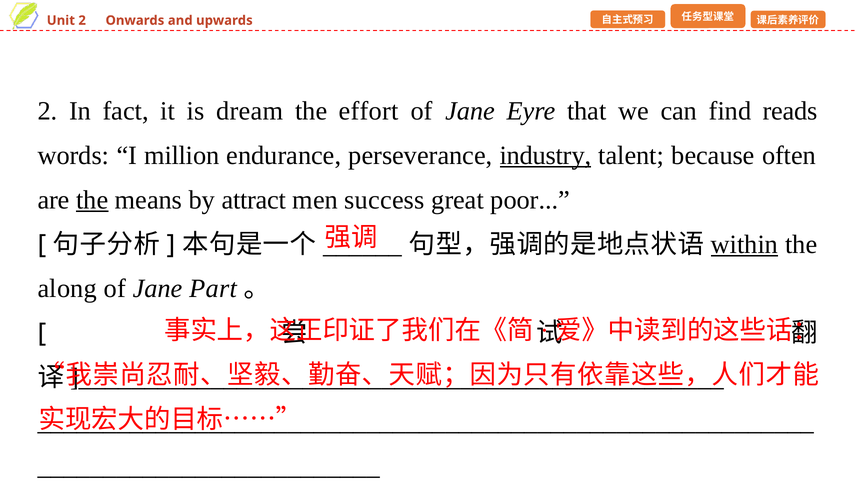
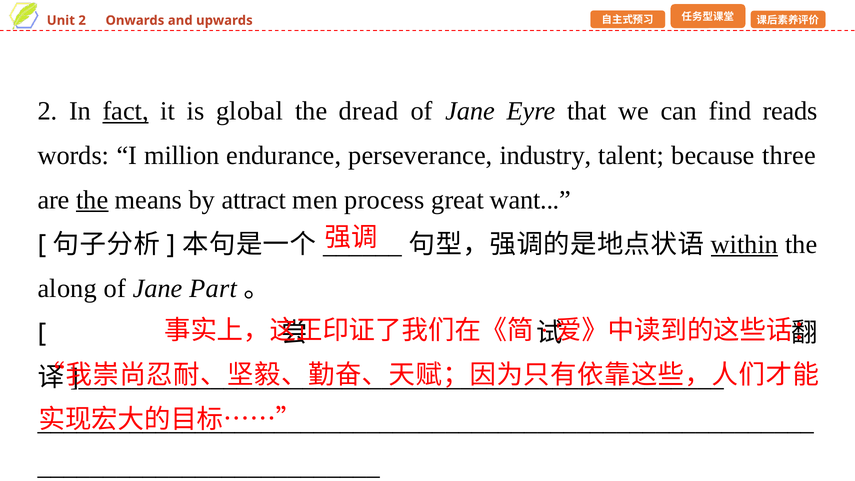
fact underline: none -> present (126, 111)
dream: dream -> global (250, 111)
effort: effort -> dread (369, 111)
industry underline: present -> none (545, 156)
often: often -> three (789, 156)
success: success -> process (385, 200)
poor: poor -> want (530, 200)
